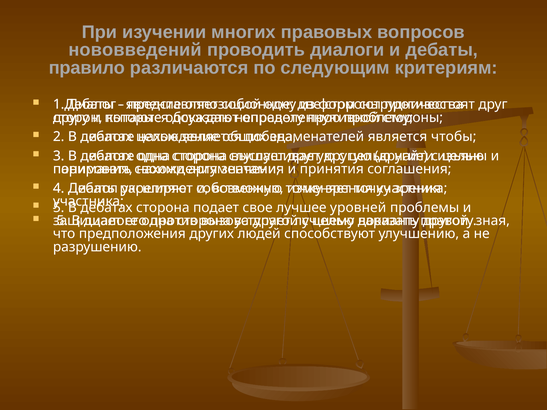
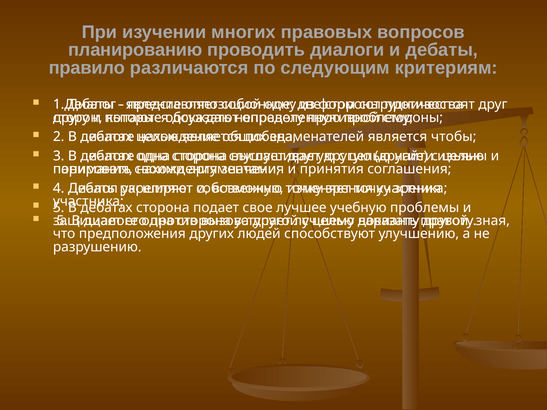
нововведений: нововведений -> планированию (135, 50)
уровней: уровней -> учебную (358, 208)
